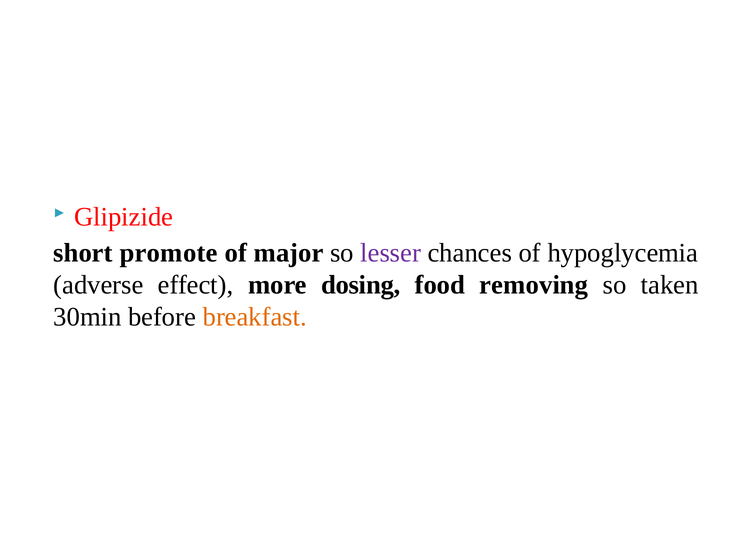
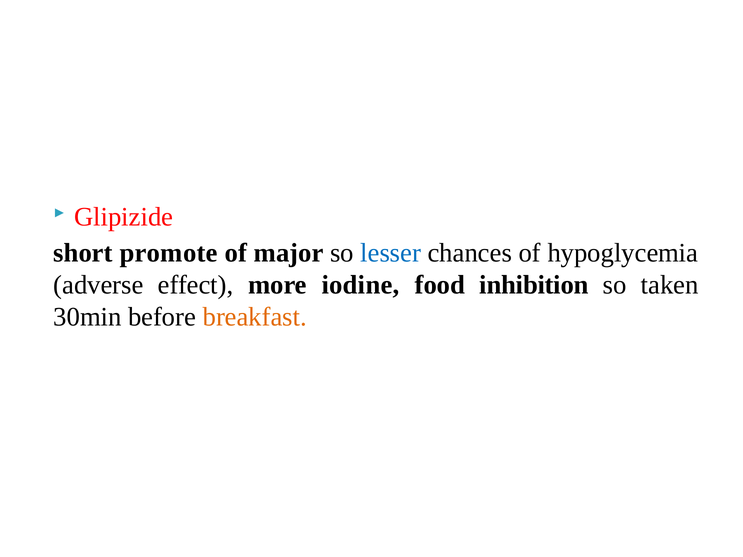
lesser colour: purple -> blue (391, 253)
dosing: dosing -> iodine (361, 285)
removing: removing -> inhibition (534, 285)
